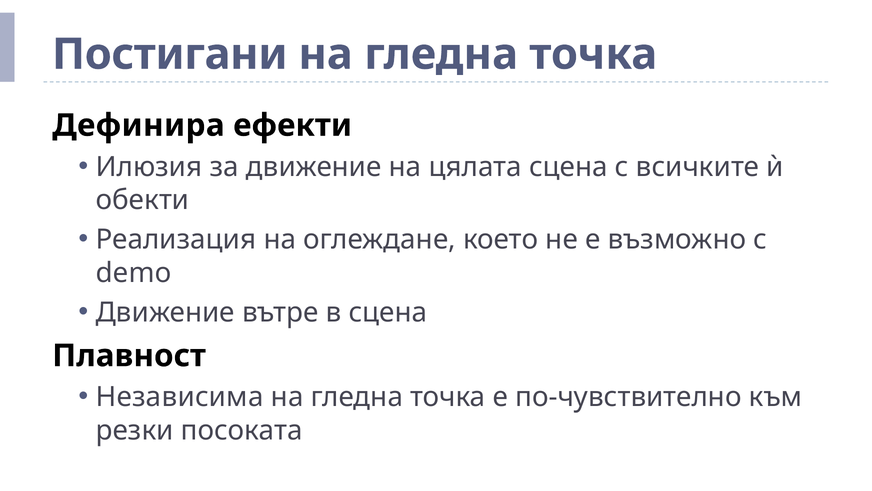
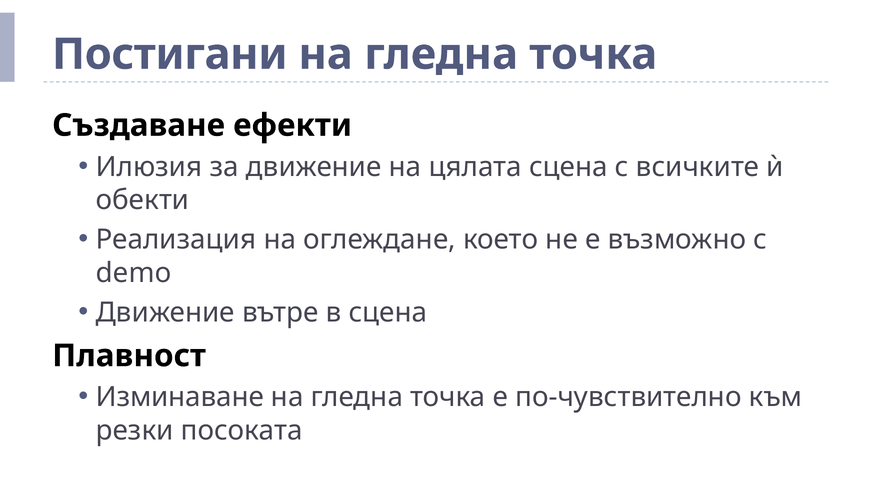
Дефинира: Дефинира -> Създаване (139, 125)
Независима: Независима -> Изминаване (180, 397)
